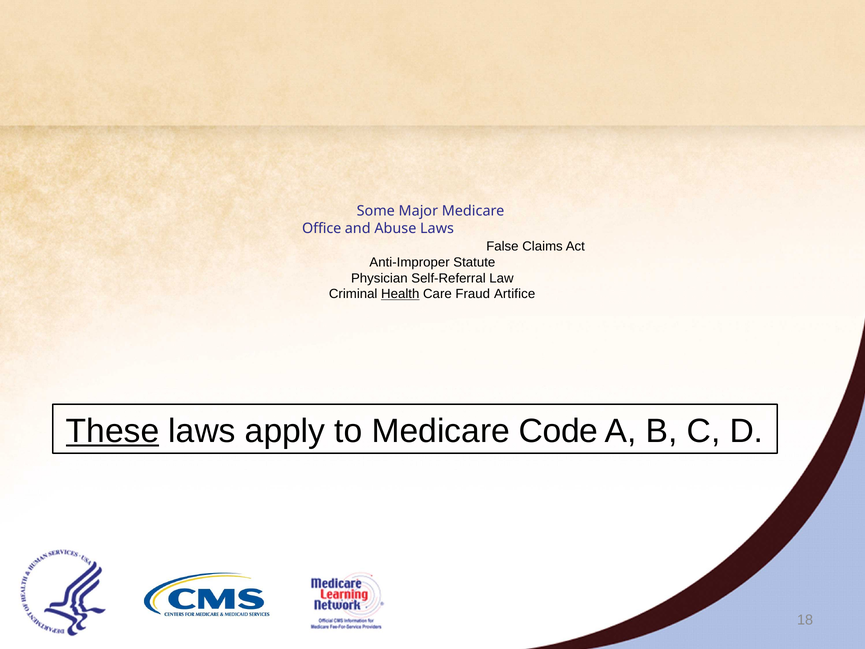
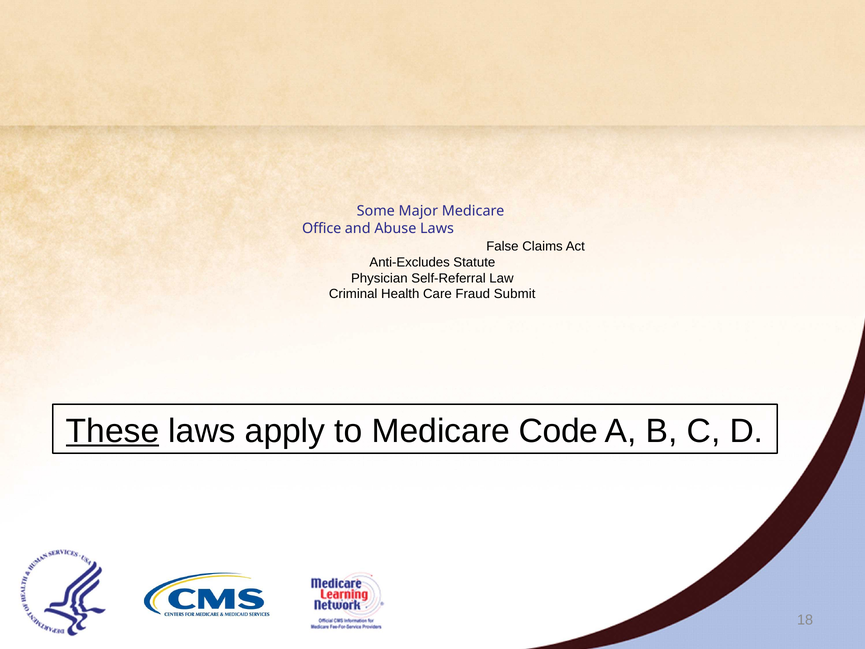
Anti-Improper: Anti-Improper -> Anti-Excludes (410, 262)
Health underline: present -> none (400, 294)
Artifice: Artifice -> Submit (515, 294)
